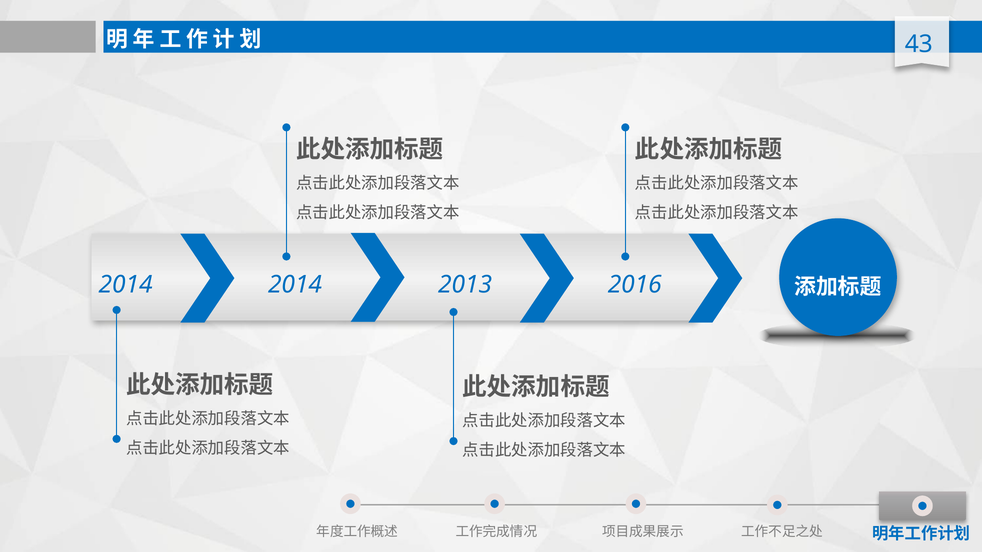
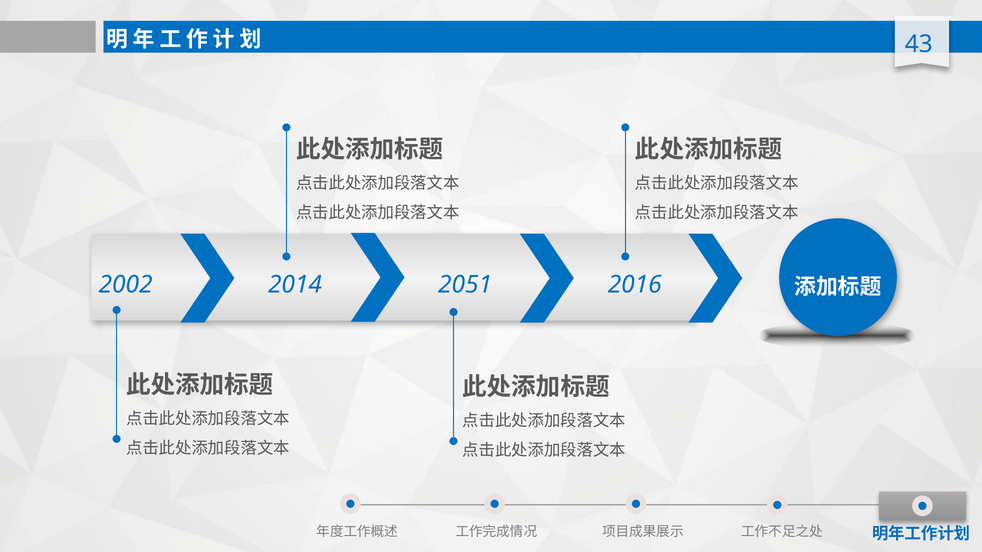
2014: 2014 -> 2002 (126, 285)
2013: 2013 -> 2051 (465, 285)
